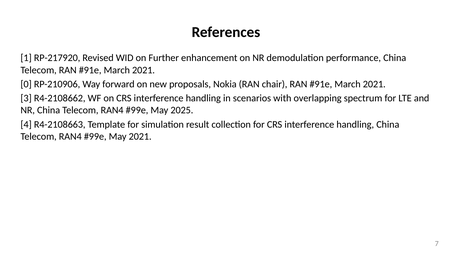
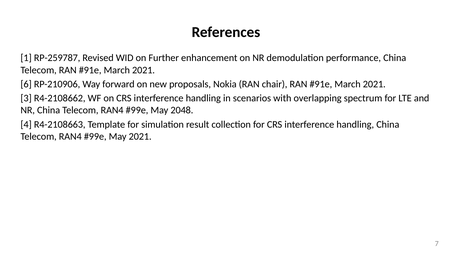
RP-217920: RP-217920 -> RP-259787 (57, 58)
0: 0 -> 6 (26, 84)
2025: 2025 -> 2048 (182, 110)
